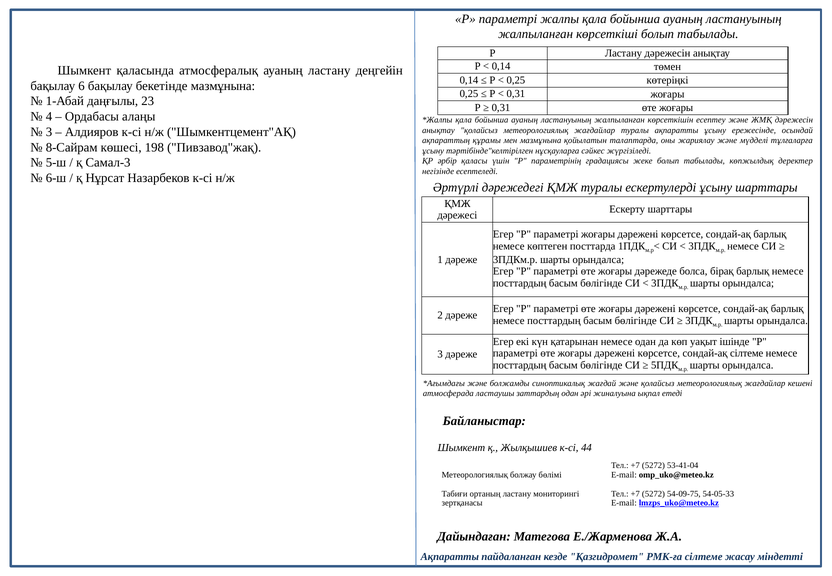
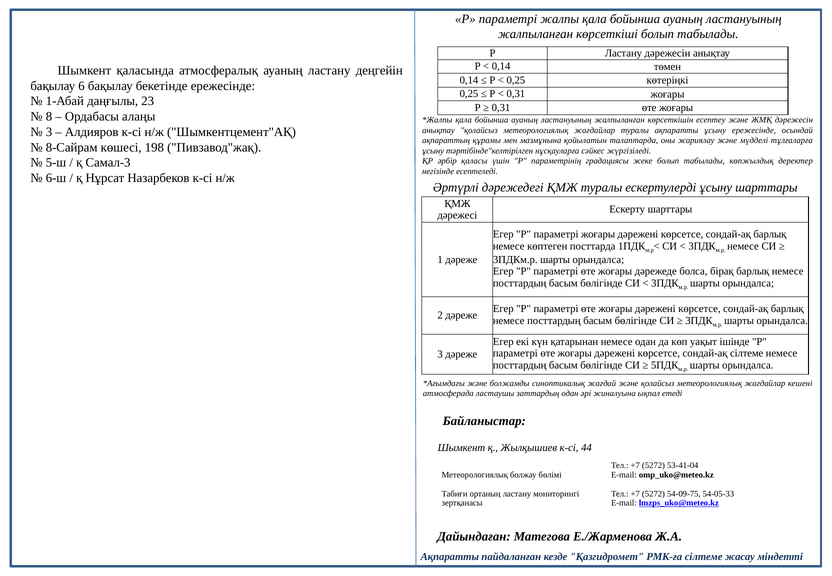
бекетінде мазмұнына: мазмұнына -> ережесінде (223, 86)
4: 4 -> 8 (49, 117)
